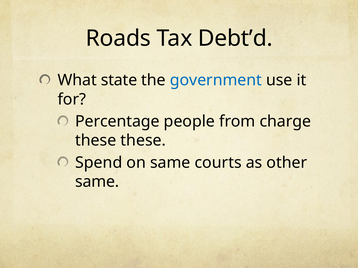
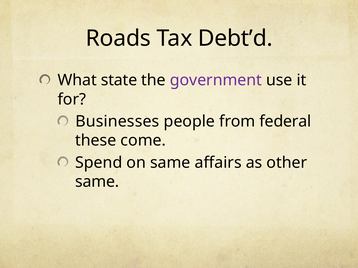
government colour: blue -> purple (216, 80)
Percentage: Percentage -> Businesses (117, 122)
charge: charge -> federal (285, 122)
these these: these -> come (143, 141)
courts: courts -> affairs (218, 163)
